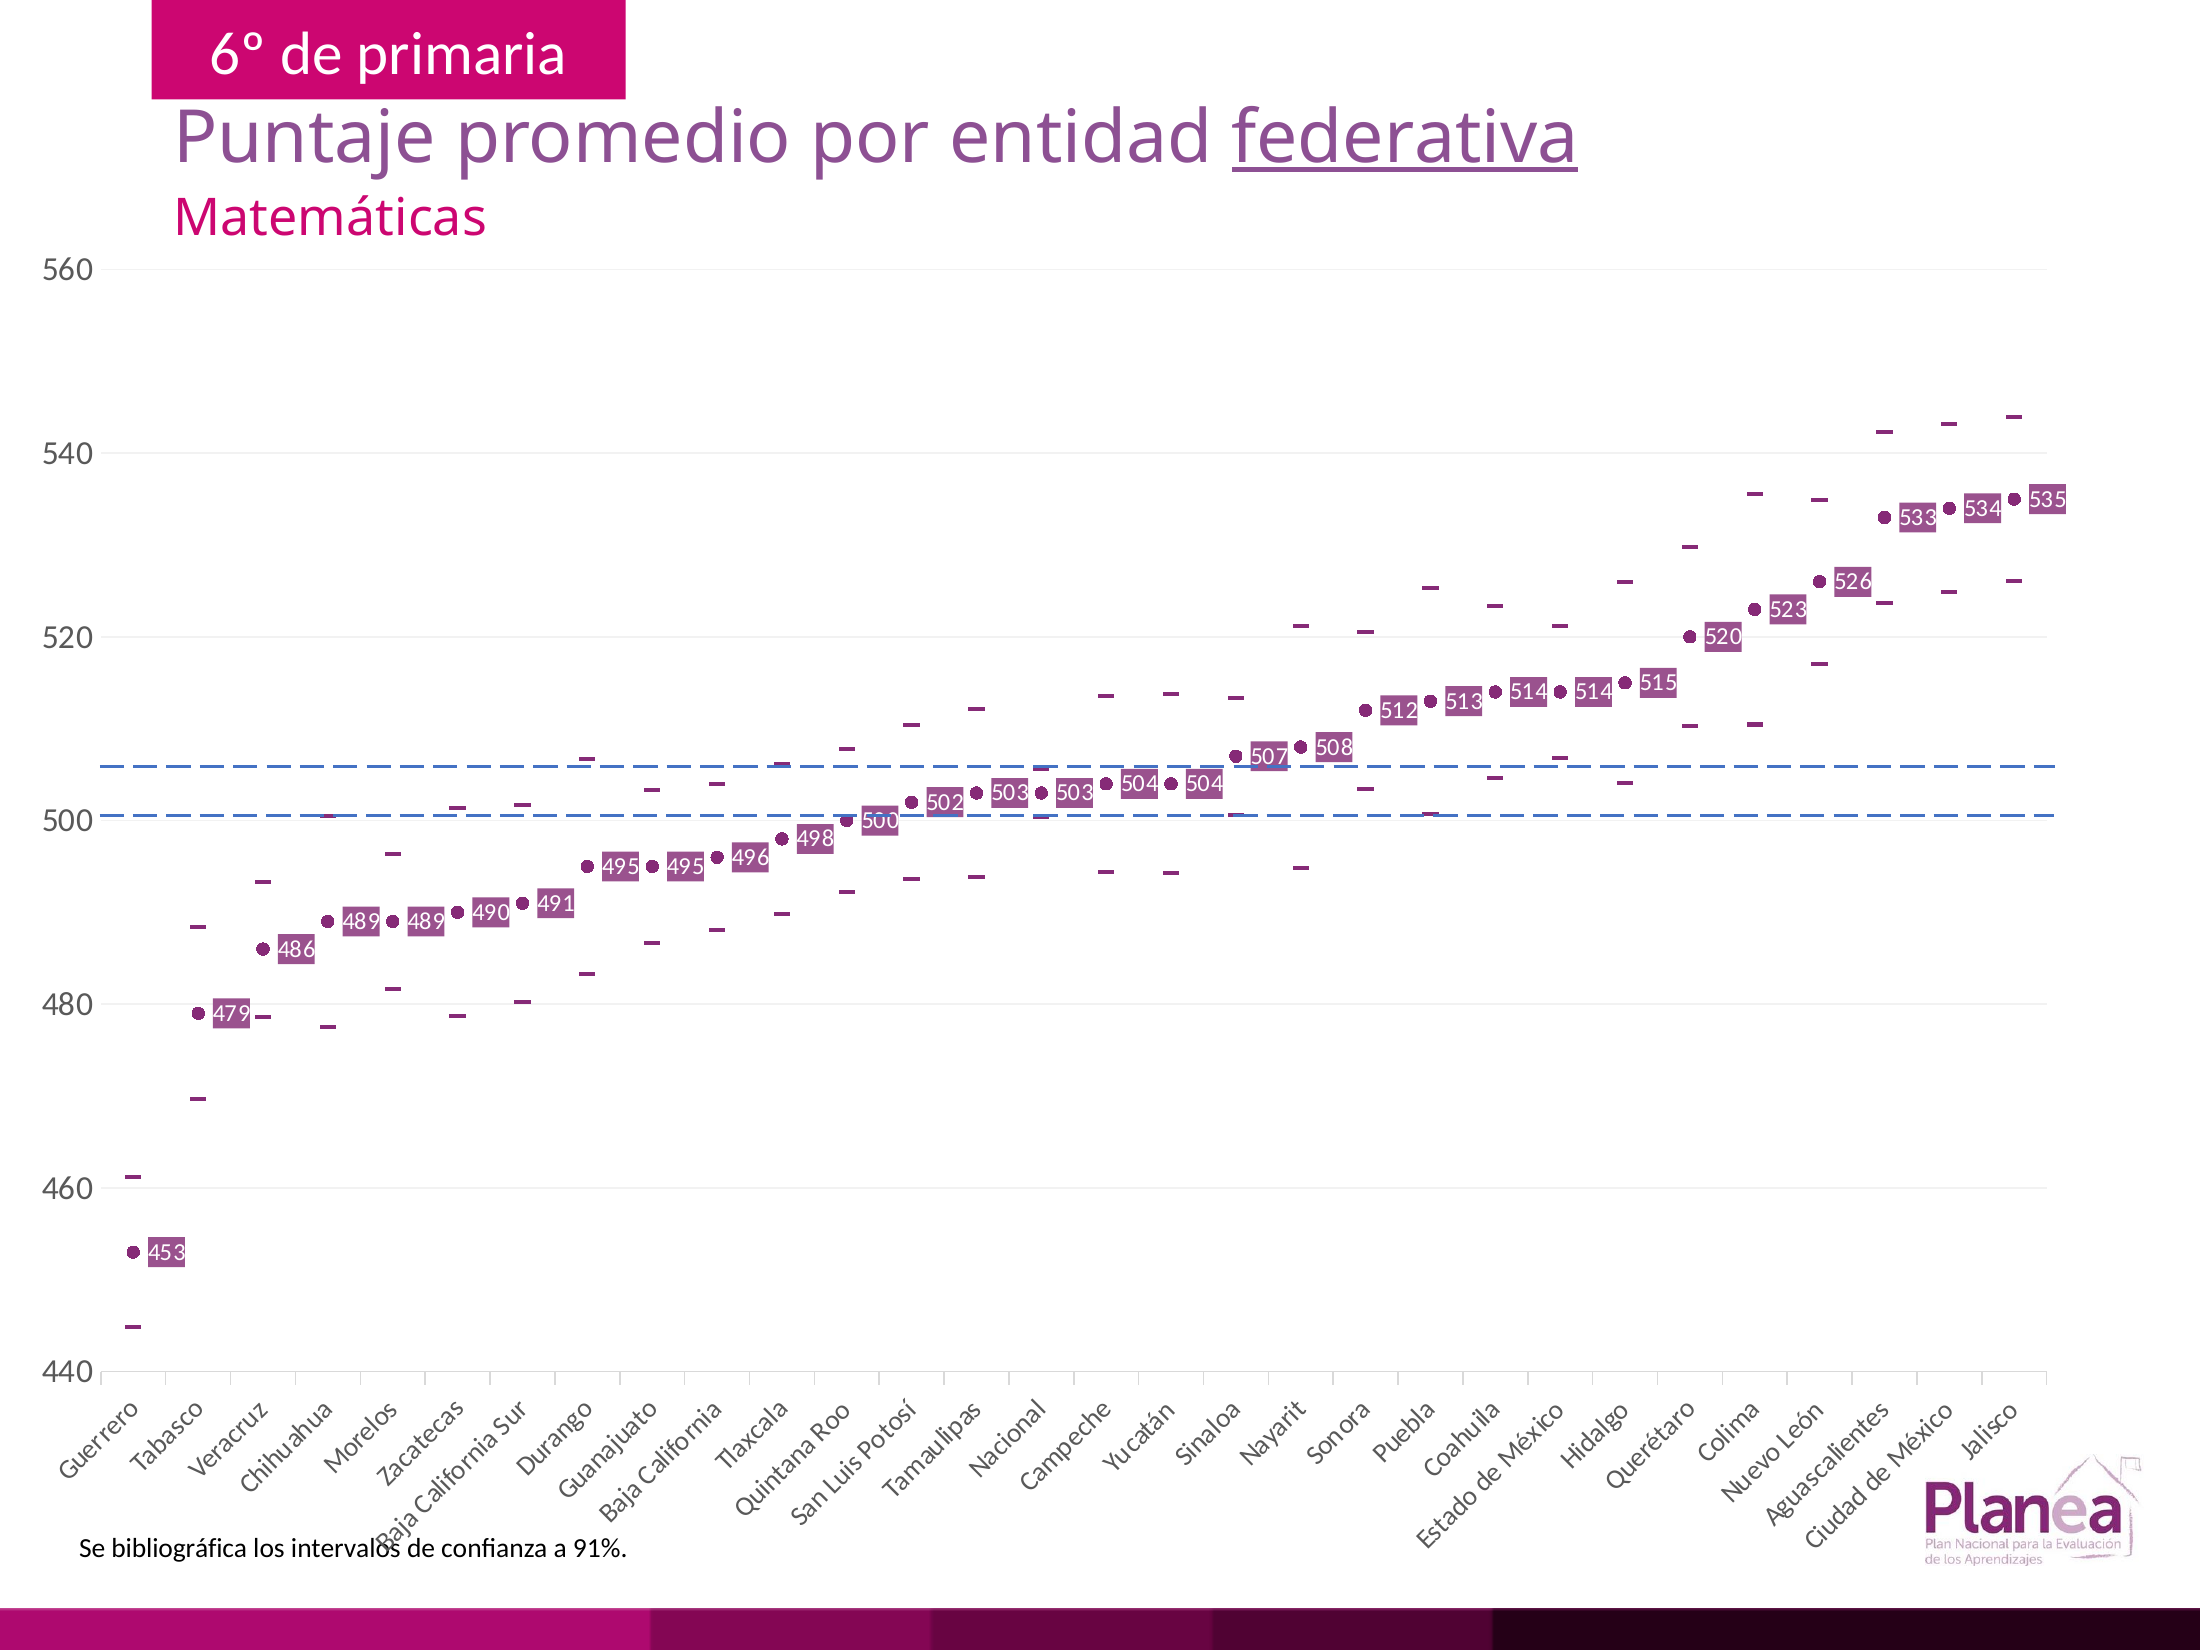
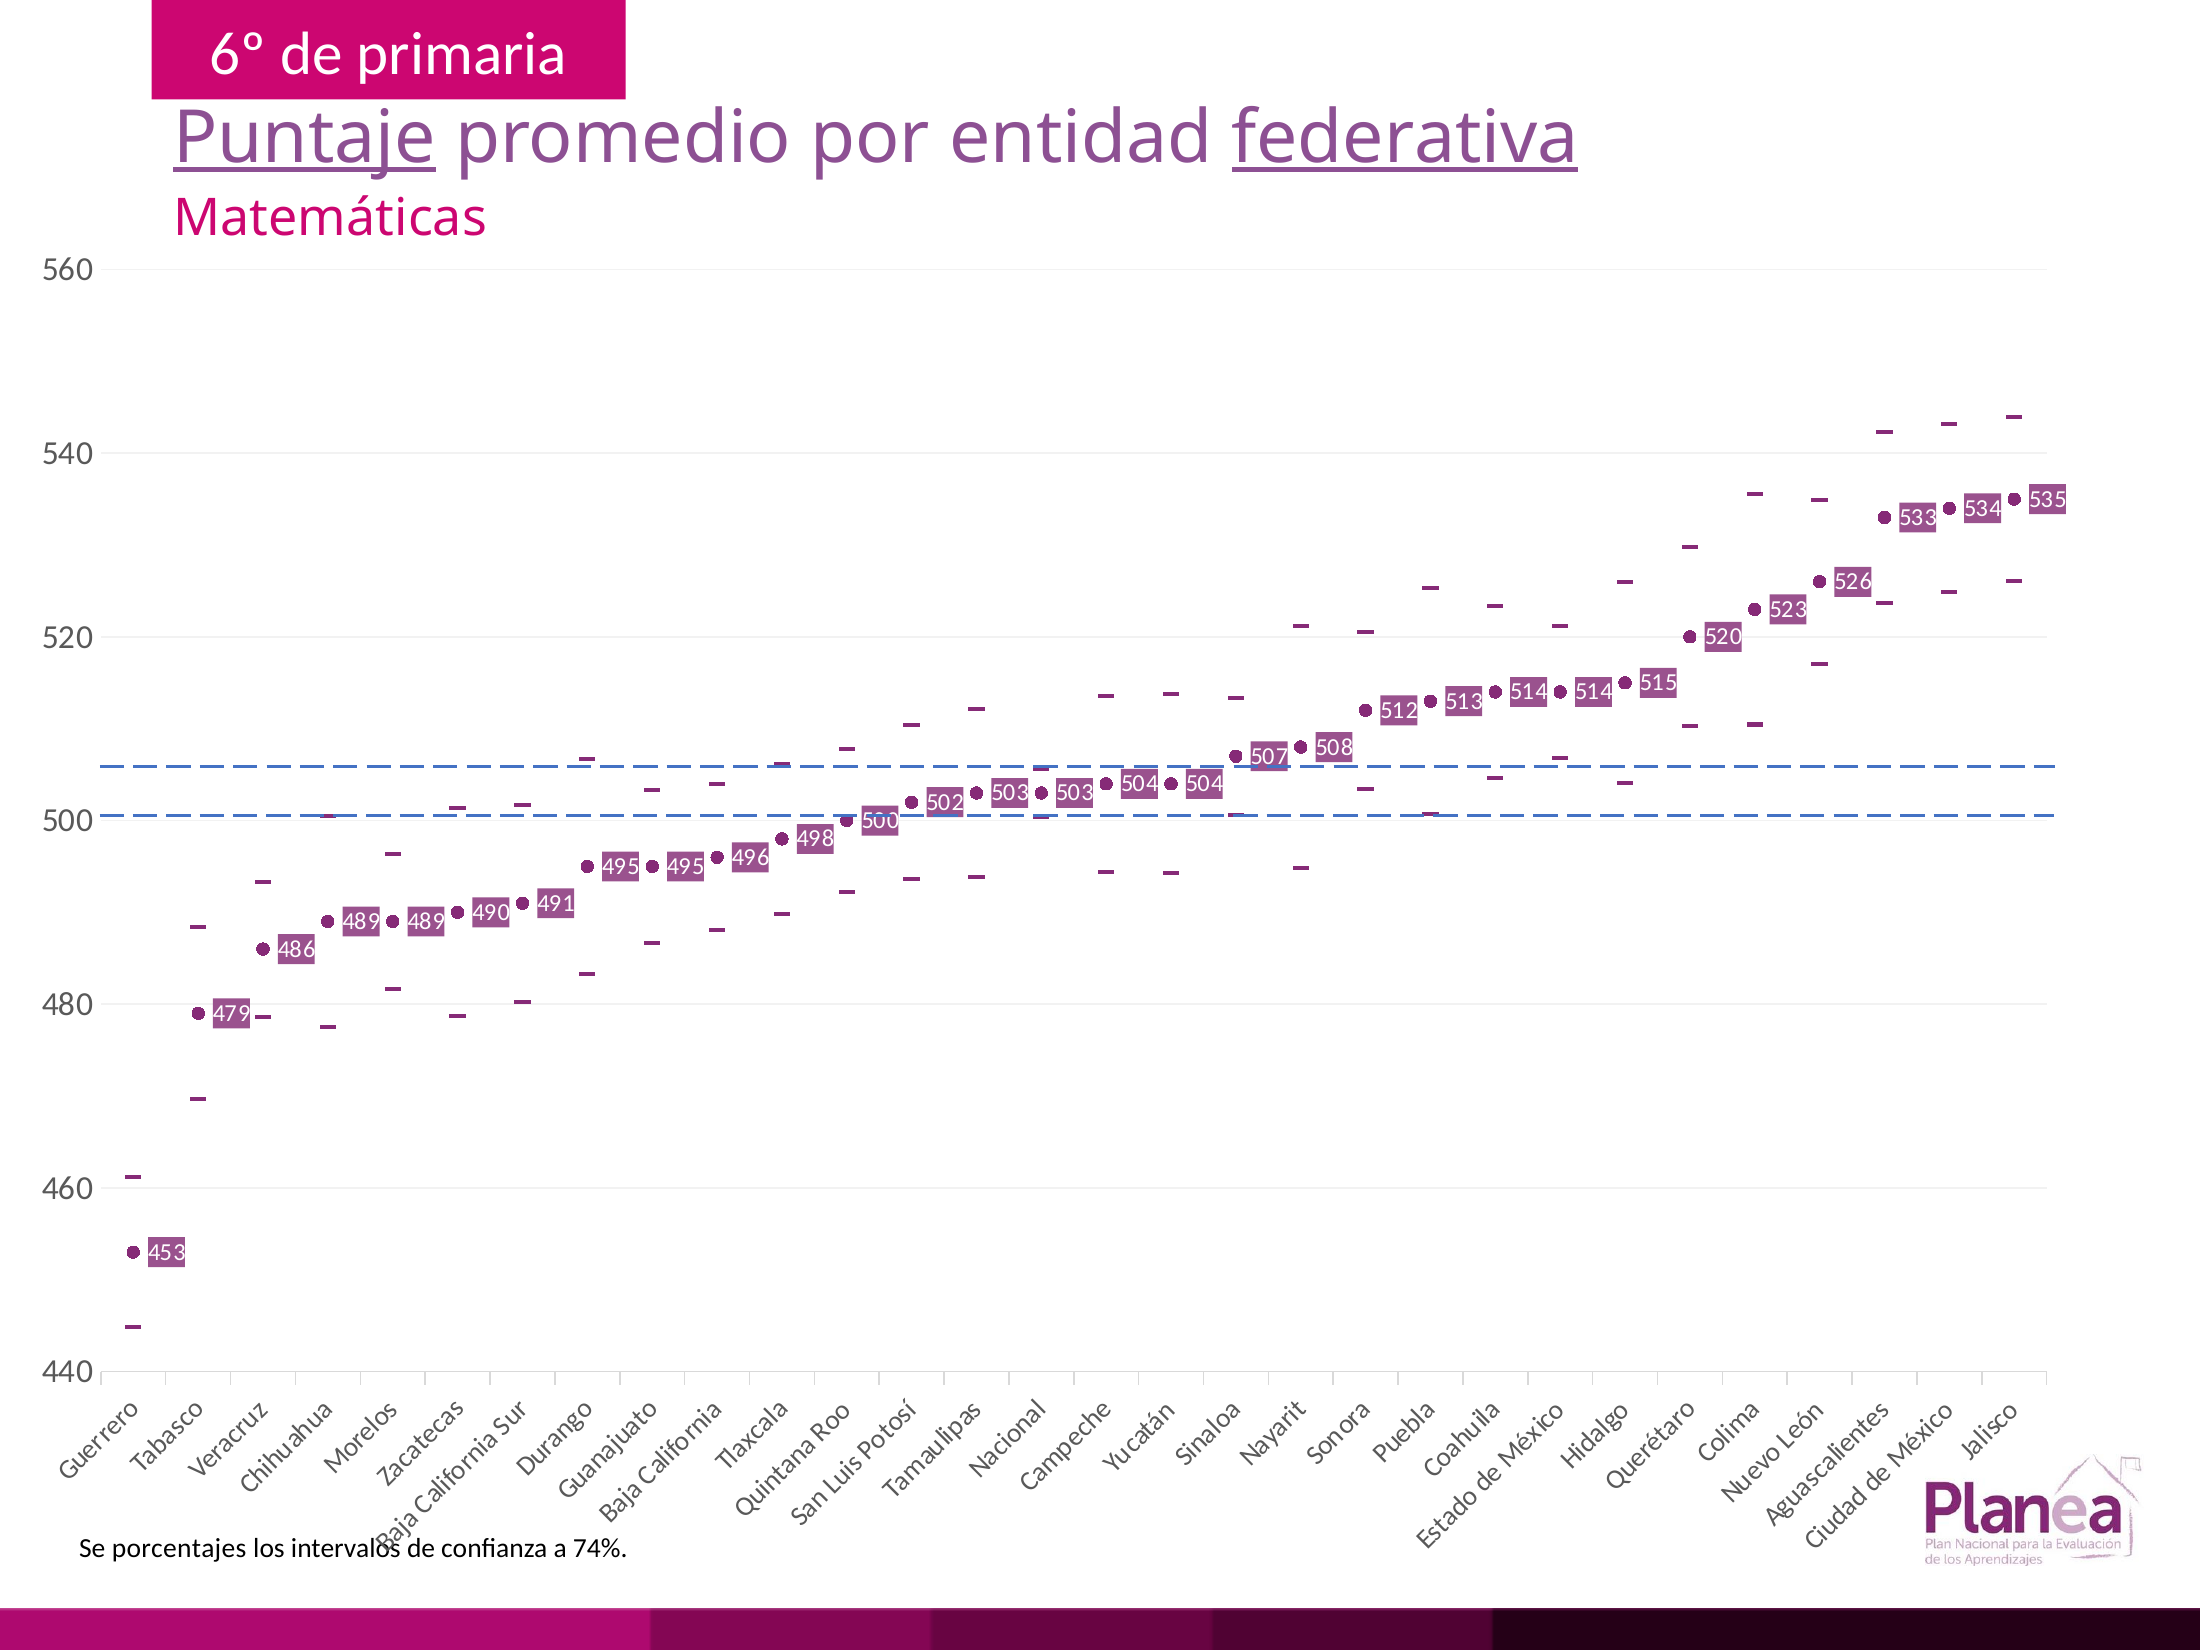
Puntaje underline: none -> present (305, 138)
bibliográfica: bibliográfica -> porcentajes (179, 1549)
91%: 91% -> 74% (600, 1549)
